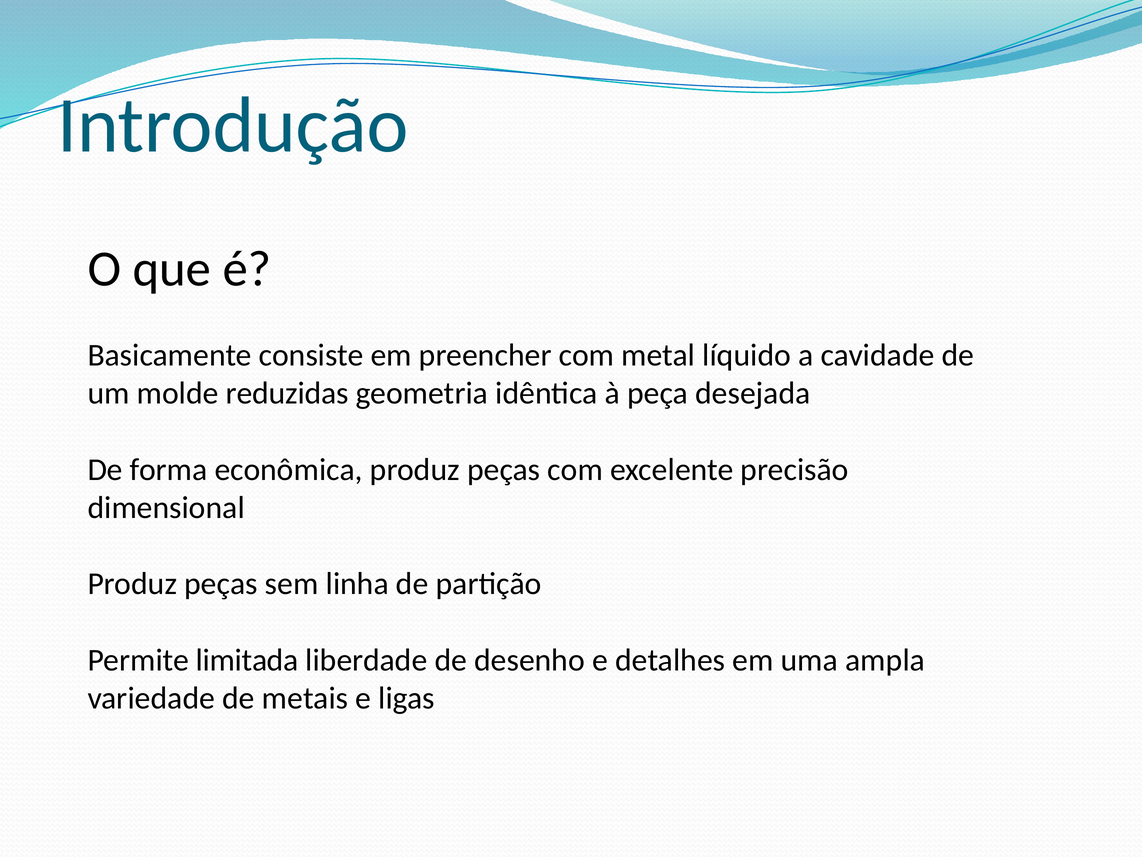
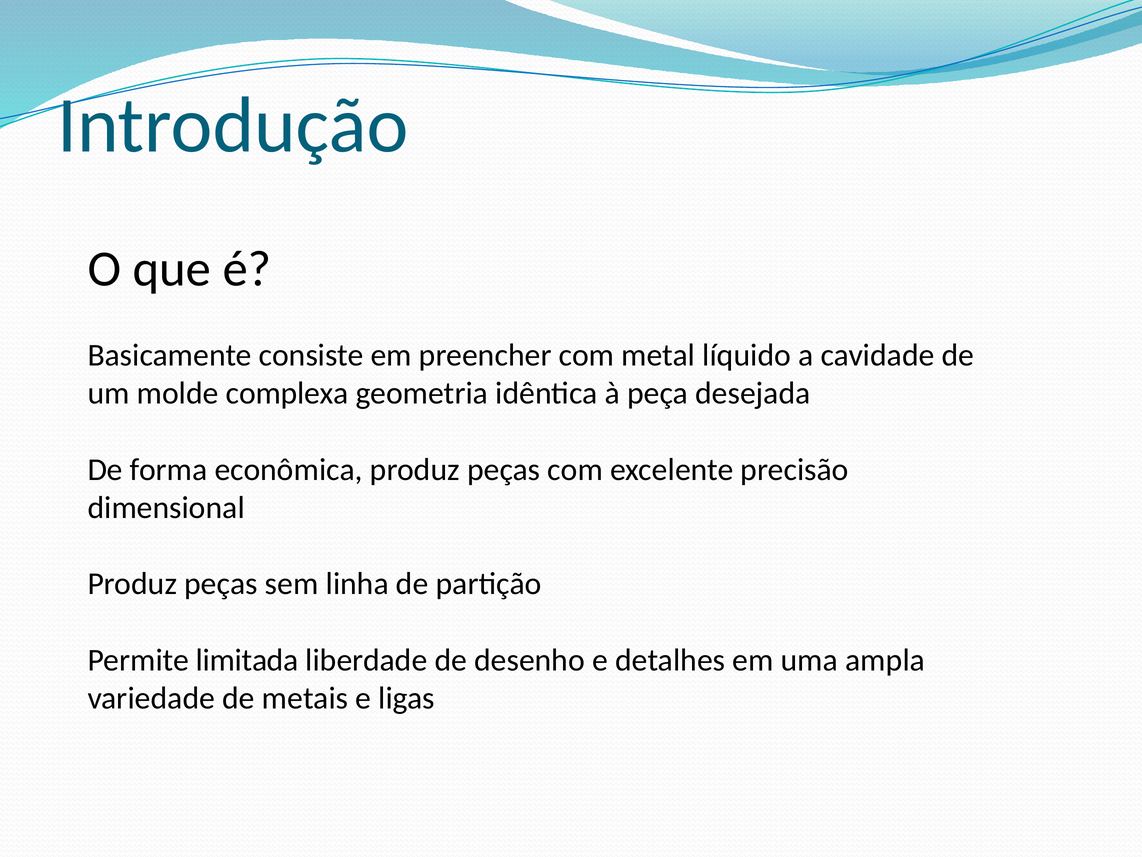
reduzidas: reduzidas -> complexa (287, 393)
